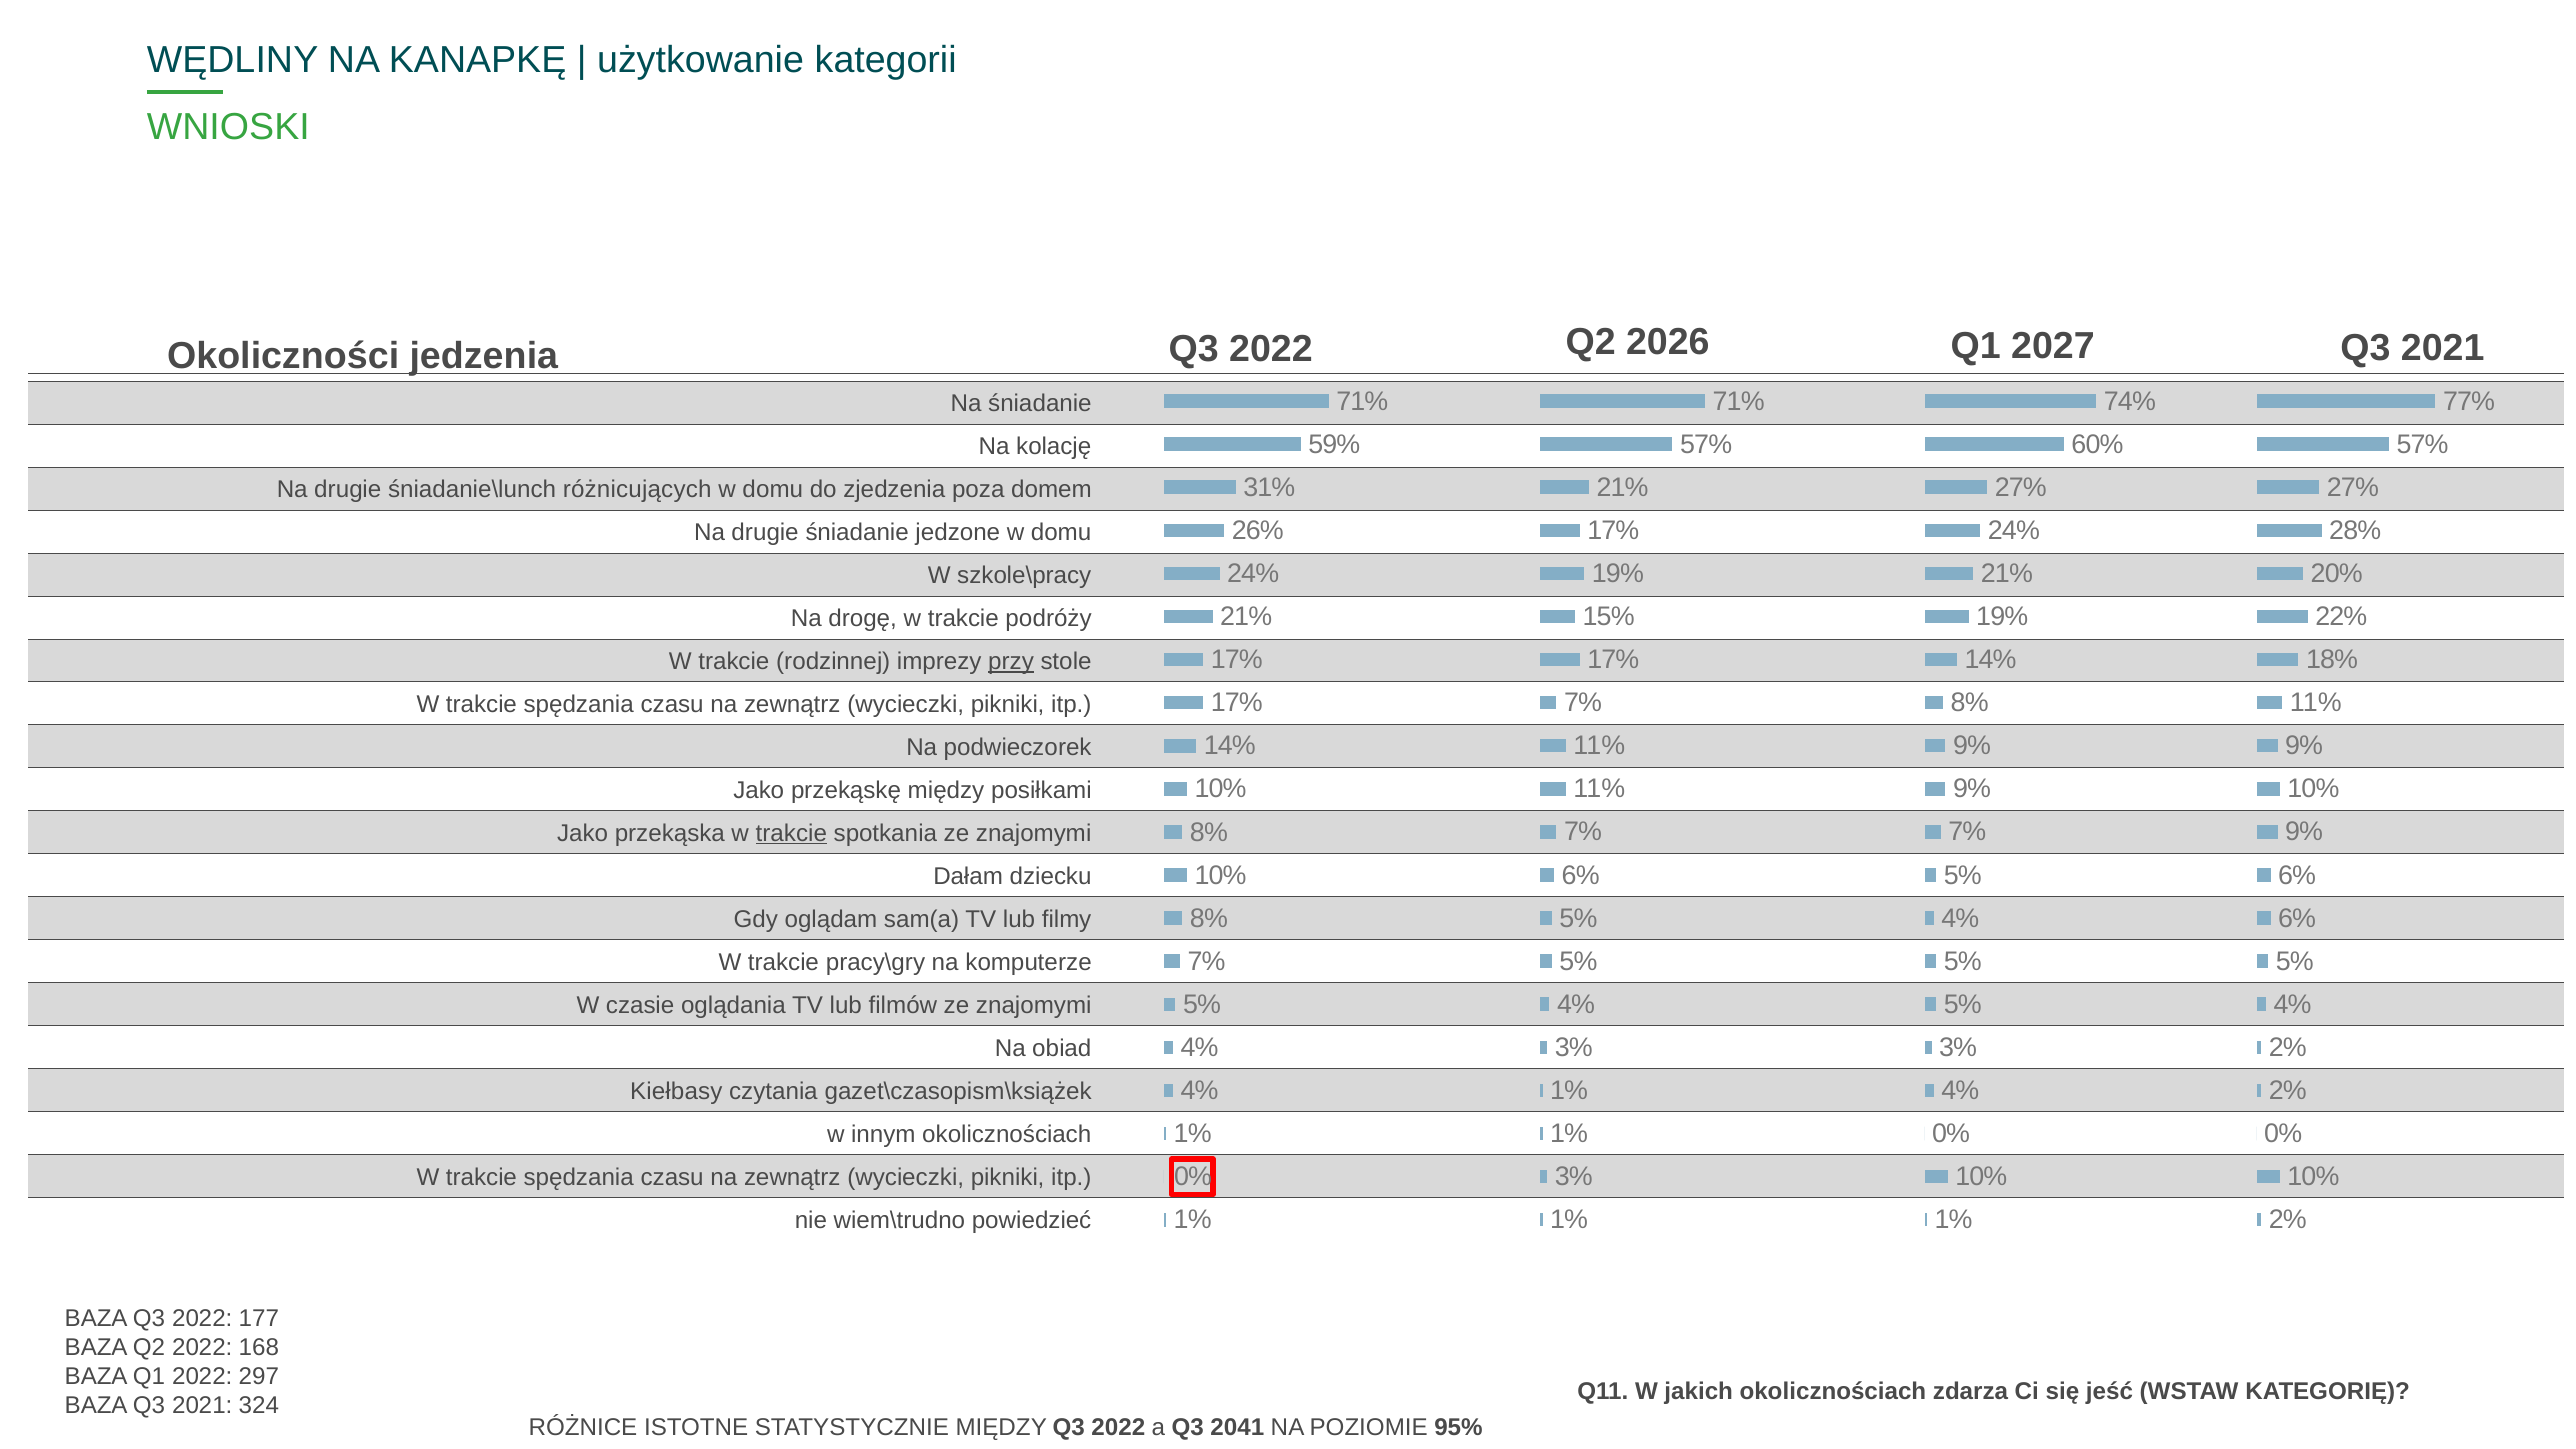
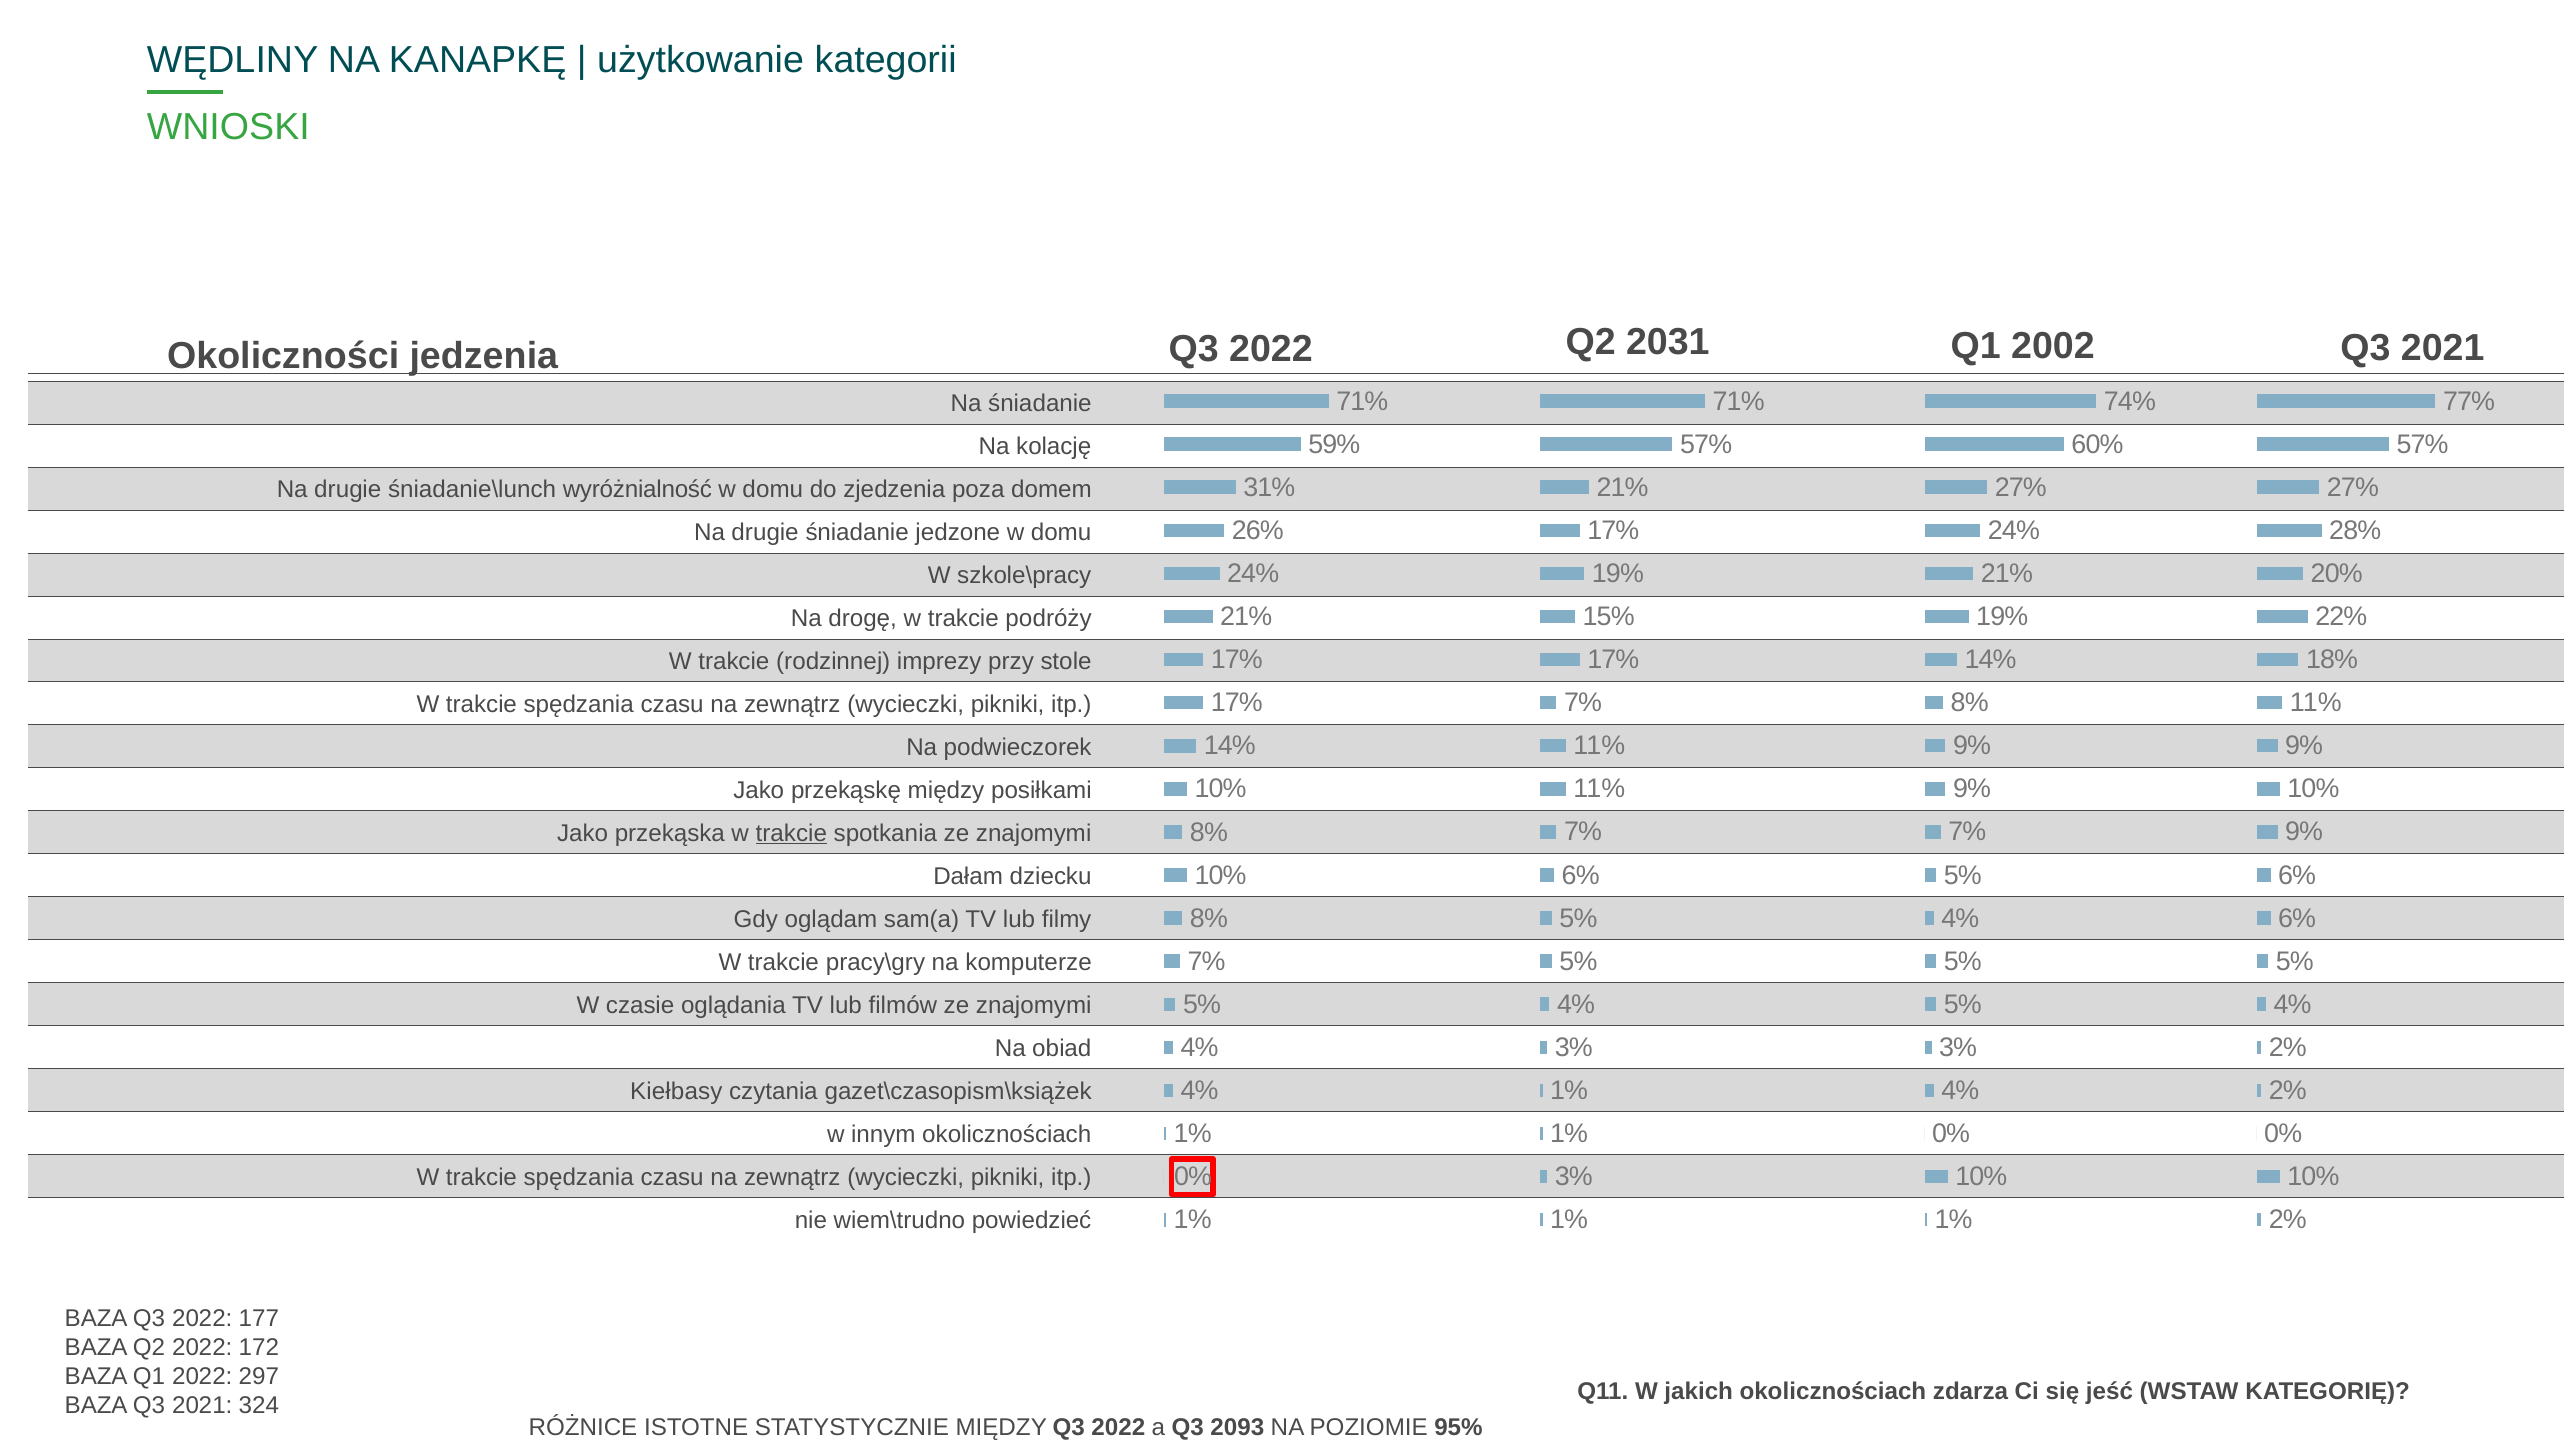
2026: 2026 -> 2031 (1668, 342)
2027: 2027 -> 2002 (2053, 346)
różnicujących: różnicujących -> wyróżnialność (637, 490)
przy underline: present -> none (1011, 661)
168: 168 -> 172 (259, 1348)
2041: 2041 -> 2093 (1237, 1428)
